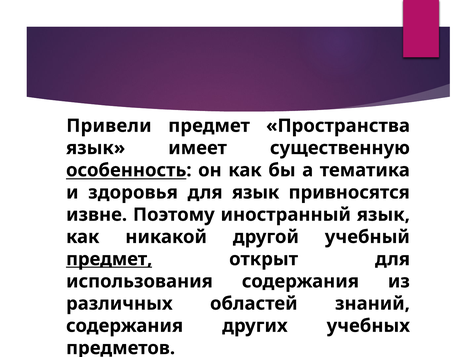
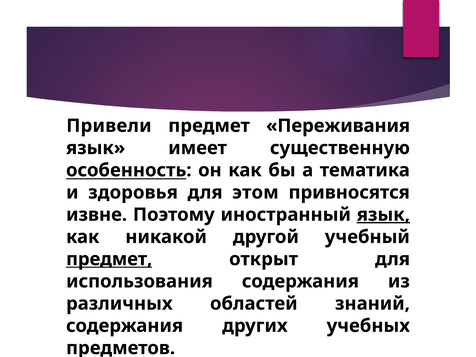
Пространства: Пространства -> Переживания (338, 126)
для язык: язык -> этом (255, 192)
язык underline: none -> present (383, 215)
